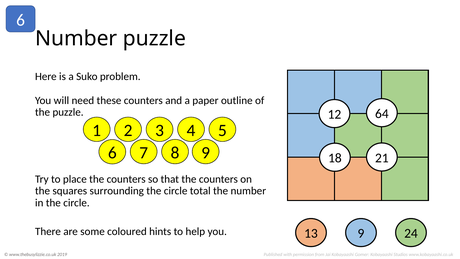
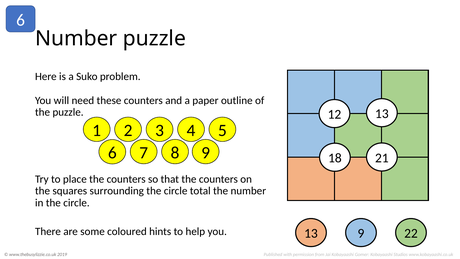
12 64: 64 -> 13 (382, 114)
24: 24 -> 22 (411, 233)
